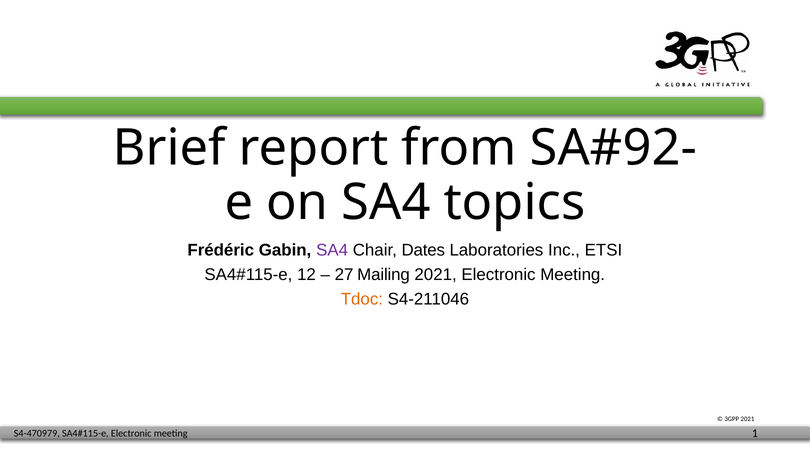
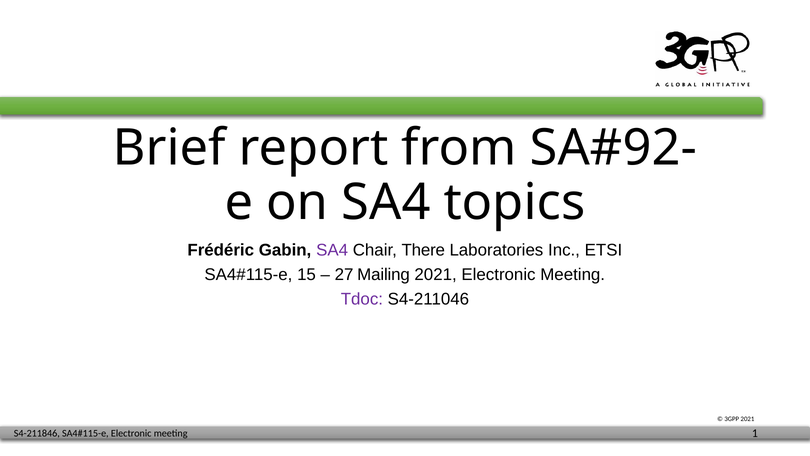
Dates: Dates -> There (423, 250)
12: 12 -> 15 (307, 274)
Tdoc colour: orange -> purple (362, 299)
S4-470979: S4-470979 -> S4-211846 (37, 433)
